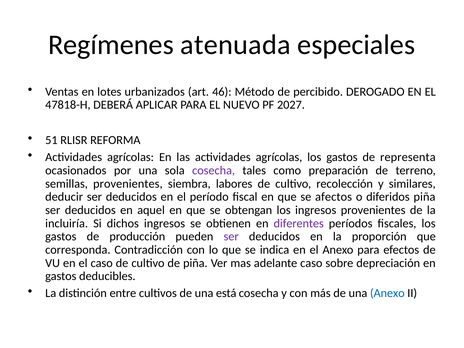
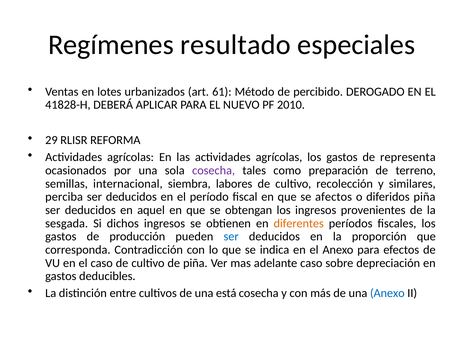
atenuada: atenuada -> resultado (236, 45)
46: 46 -> 61 (222, 92)
47818-H: 47818-H -> 41828-H (68, 105)
2027: 2027 -> 2010 (291, 105)
51: 51 -> 29 (51, 140)
semillas provenientes: provenientes -> internacional (128, 184)
deducir: deducir -> perciba (64, 197)
incluiría: incluiría -> sesgada (67, 223)
diferentes colour: purple -> orange (299, 223)
ser colour: purple -> blue (231, 237)
